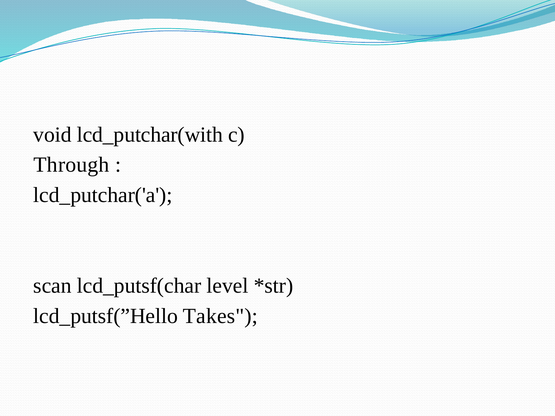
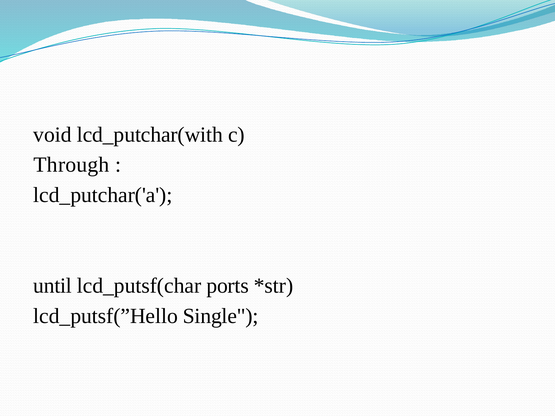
scan: scan -> until (53, 286)
level: level -> ports (228, 286)
Takes: Takes -> Single (221, 316)
